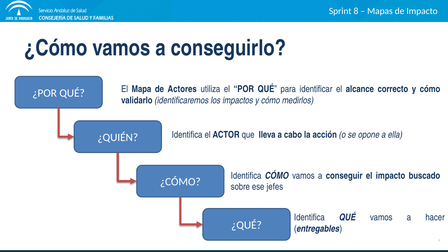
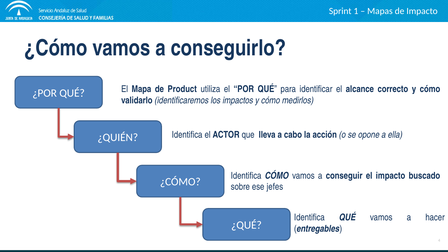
8: 8 -> 1 (356, 11)
Actores: Actores -> Product (182, 89)
